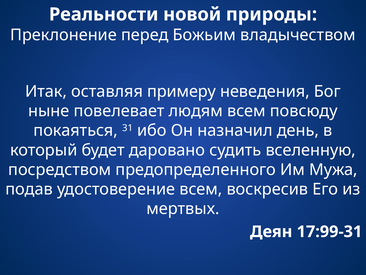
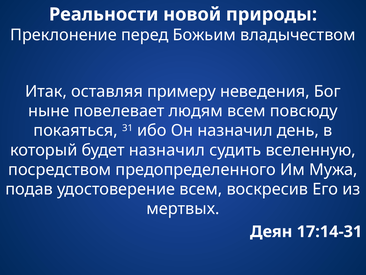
будет даровано: даровано -> назначил (167, 150)
17:99-31: 17:99-31 -> 17:14-31 (329, 231)
